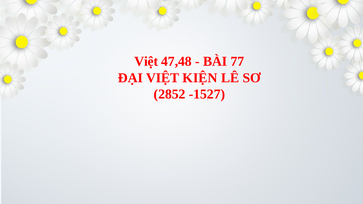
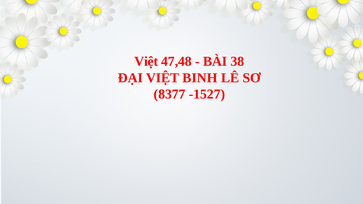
77: 77 -> 38 (237, 62)
KIỆN: KIỆN -> BINH (200, 78)
2852: 2852 -> 8377 (170, 94)
